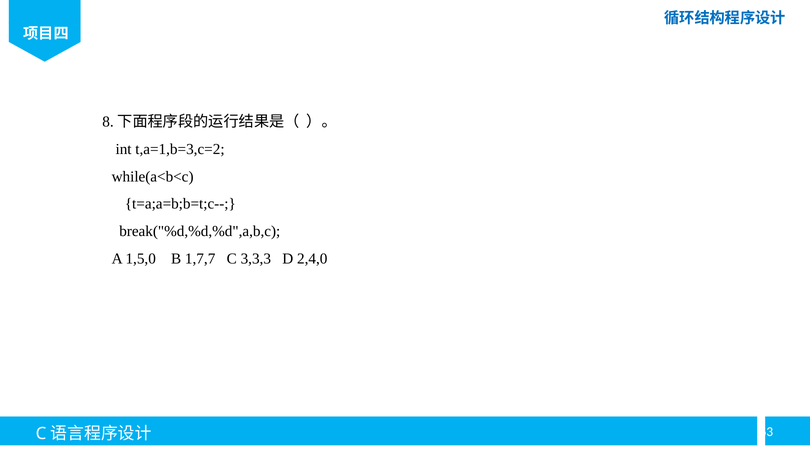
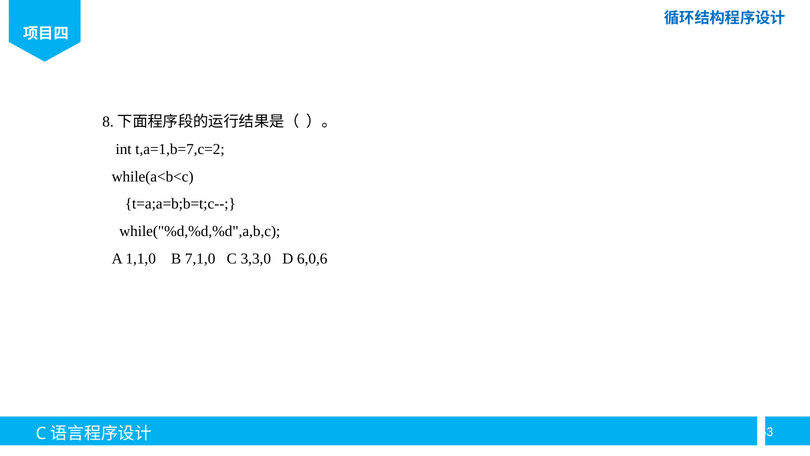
t,a=1,b=3,c=2: t,a=1,b=3,c=2 -> t,a=1,b=7,c=2 (180, 149)
break("%d,%d,%d",a,b,c: break("%d,%d,%d",a,b,c -> while("%d,%d,%d",a,b,c (200, 231)
1,5,0: 1,5,0 -> 1,1,0 (141, 258)
1,7,7: 1,7,7 -> 7,1,0 (200, 258)
3,3,3: 3,3,3 -> 3,3,0 (256, 258)
2,4,0: 2,4,0 -> 6,0,6 (312, 258)
